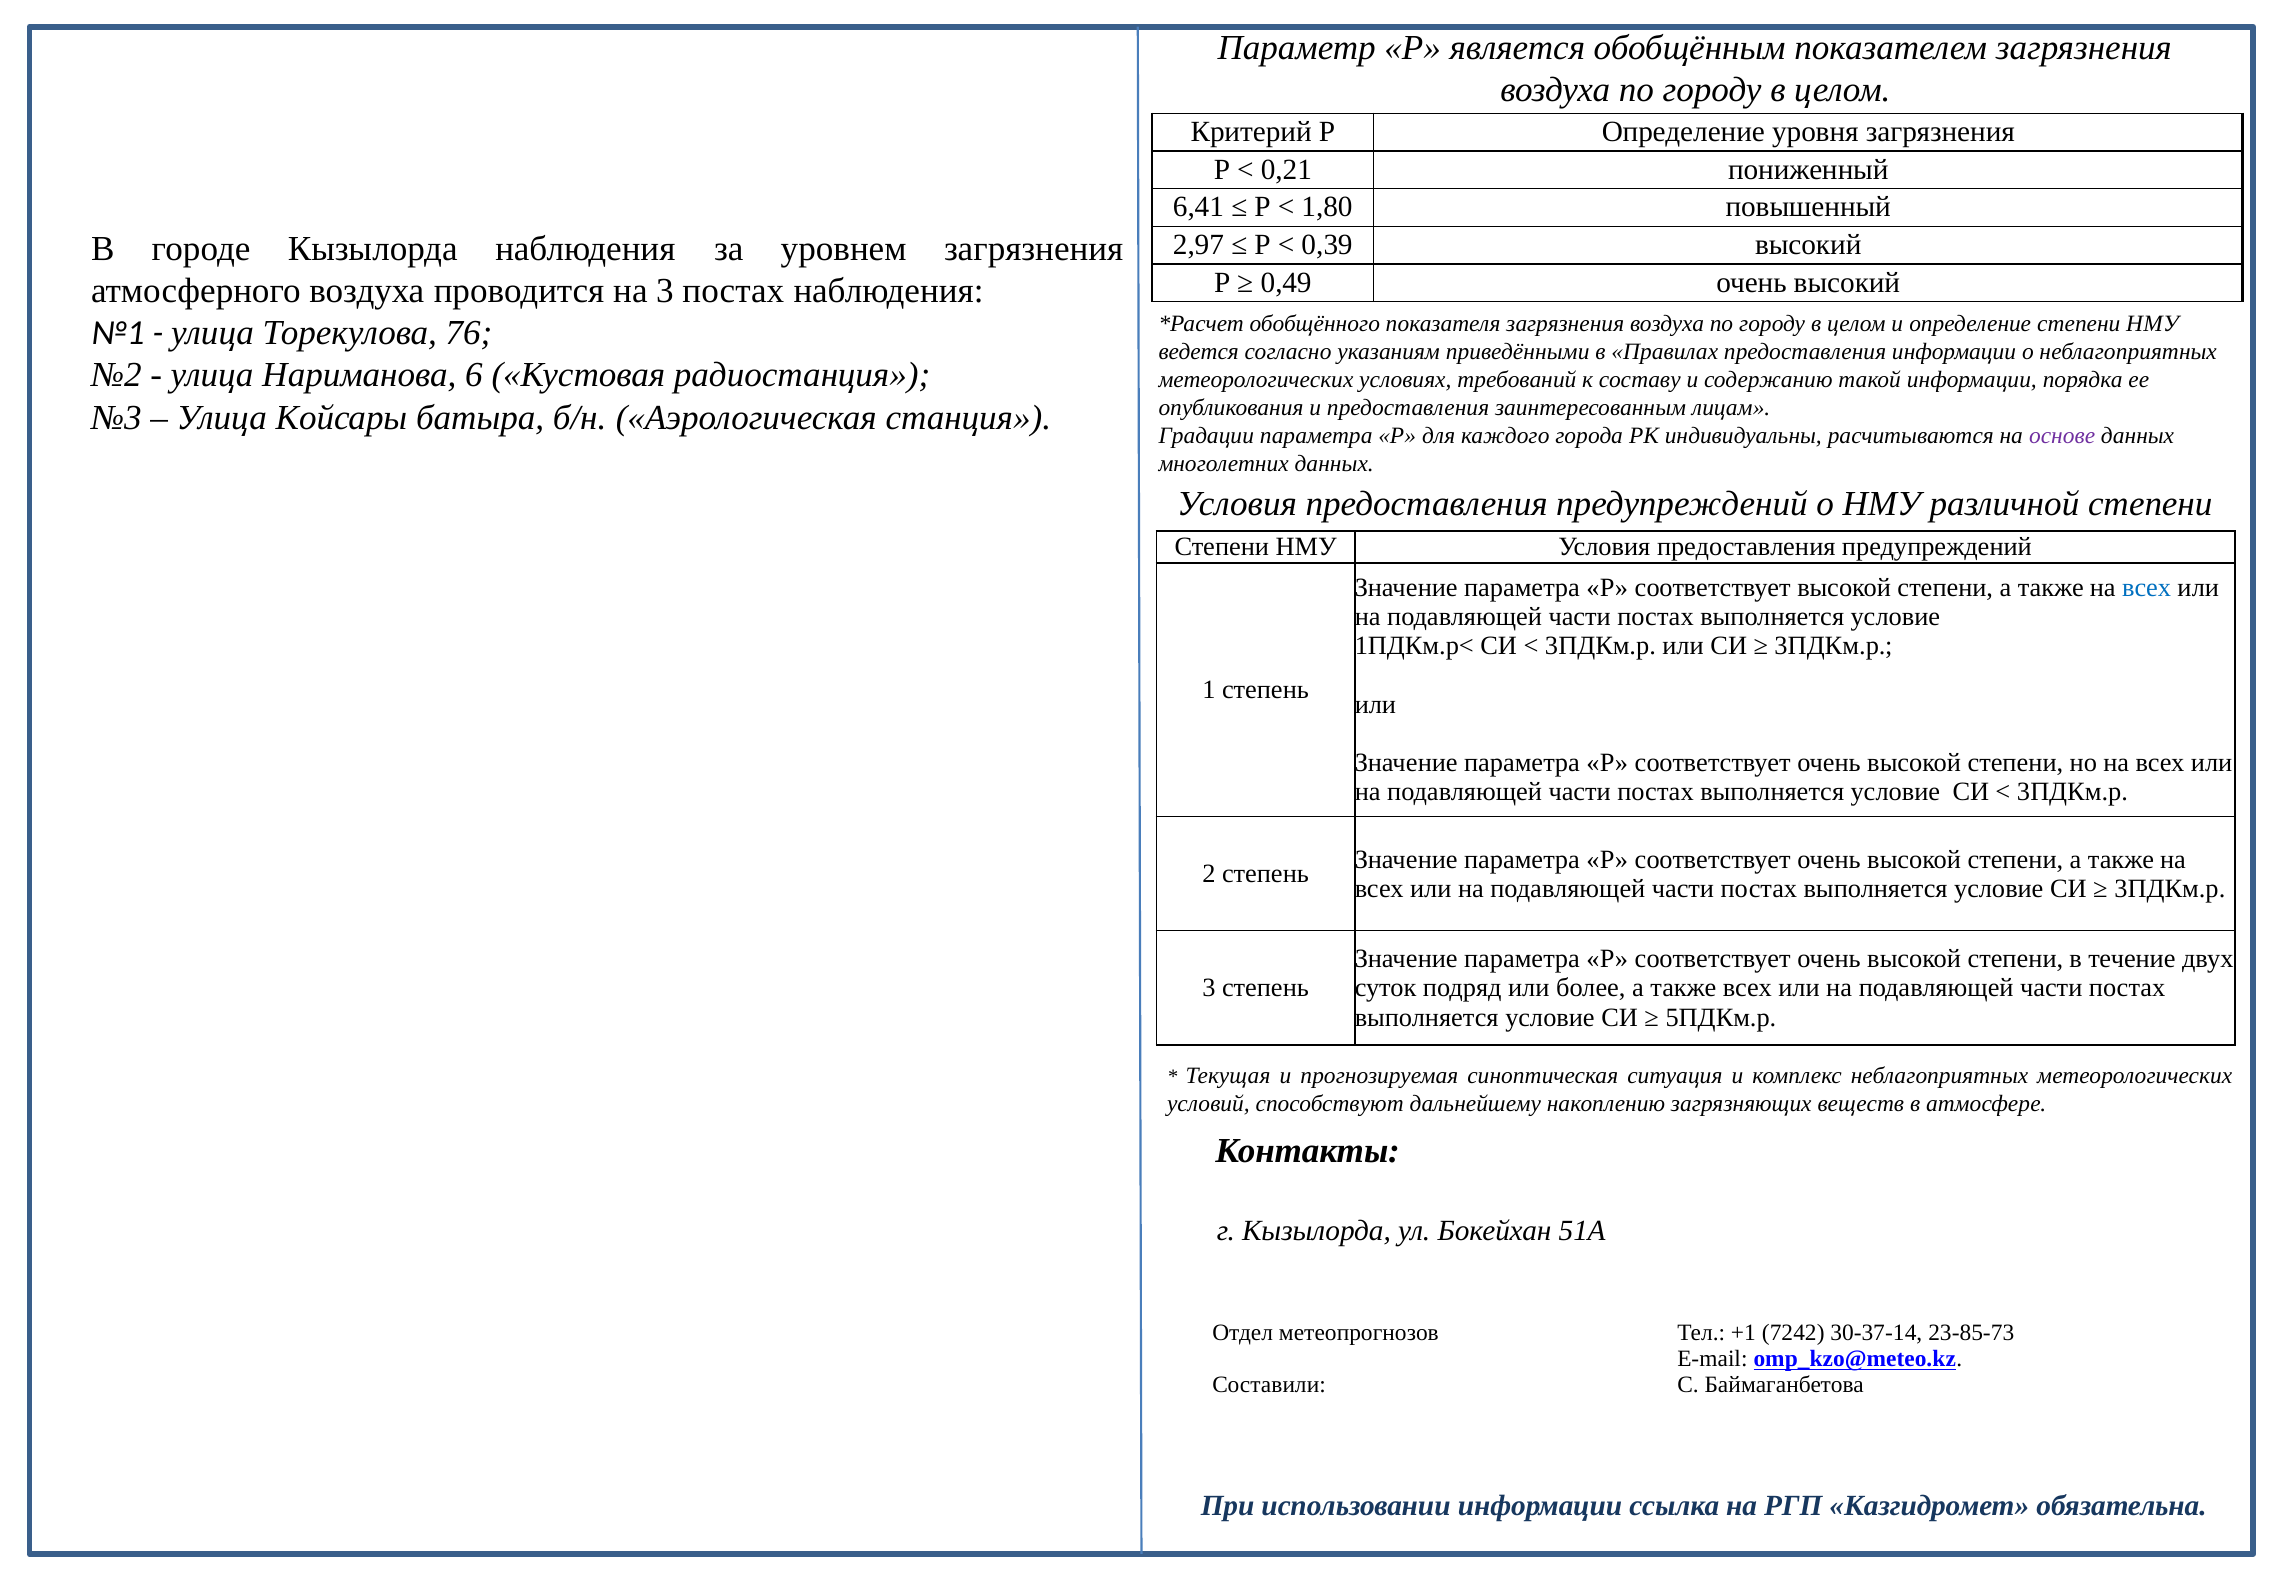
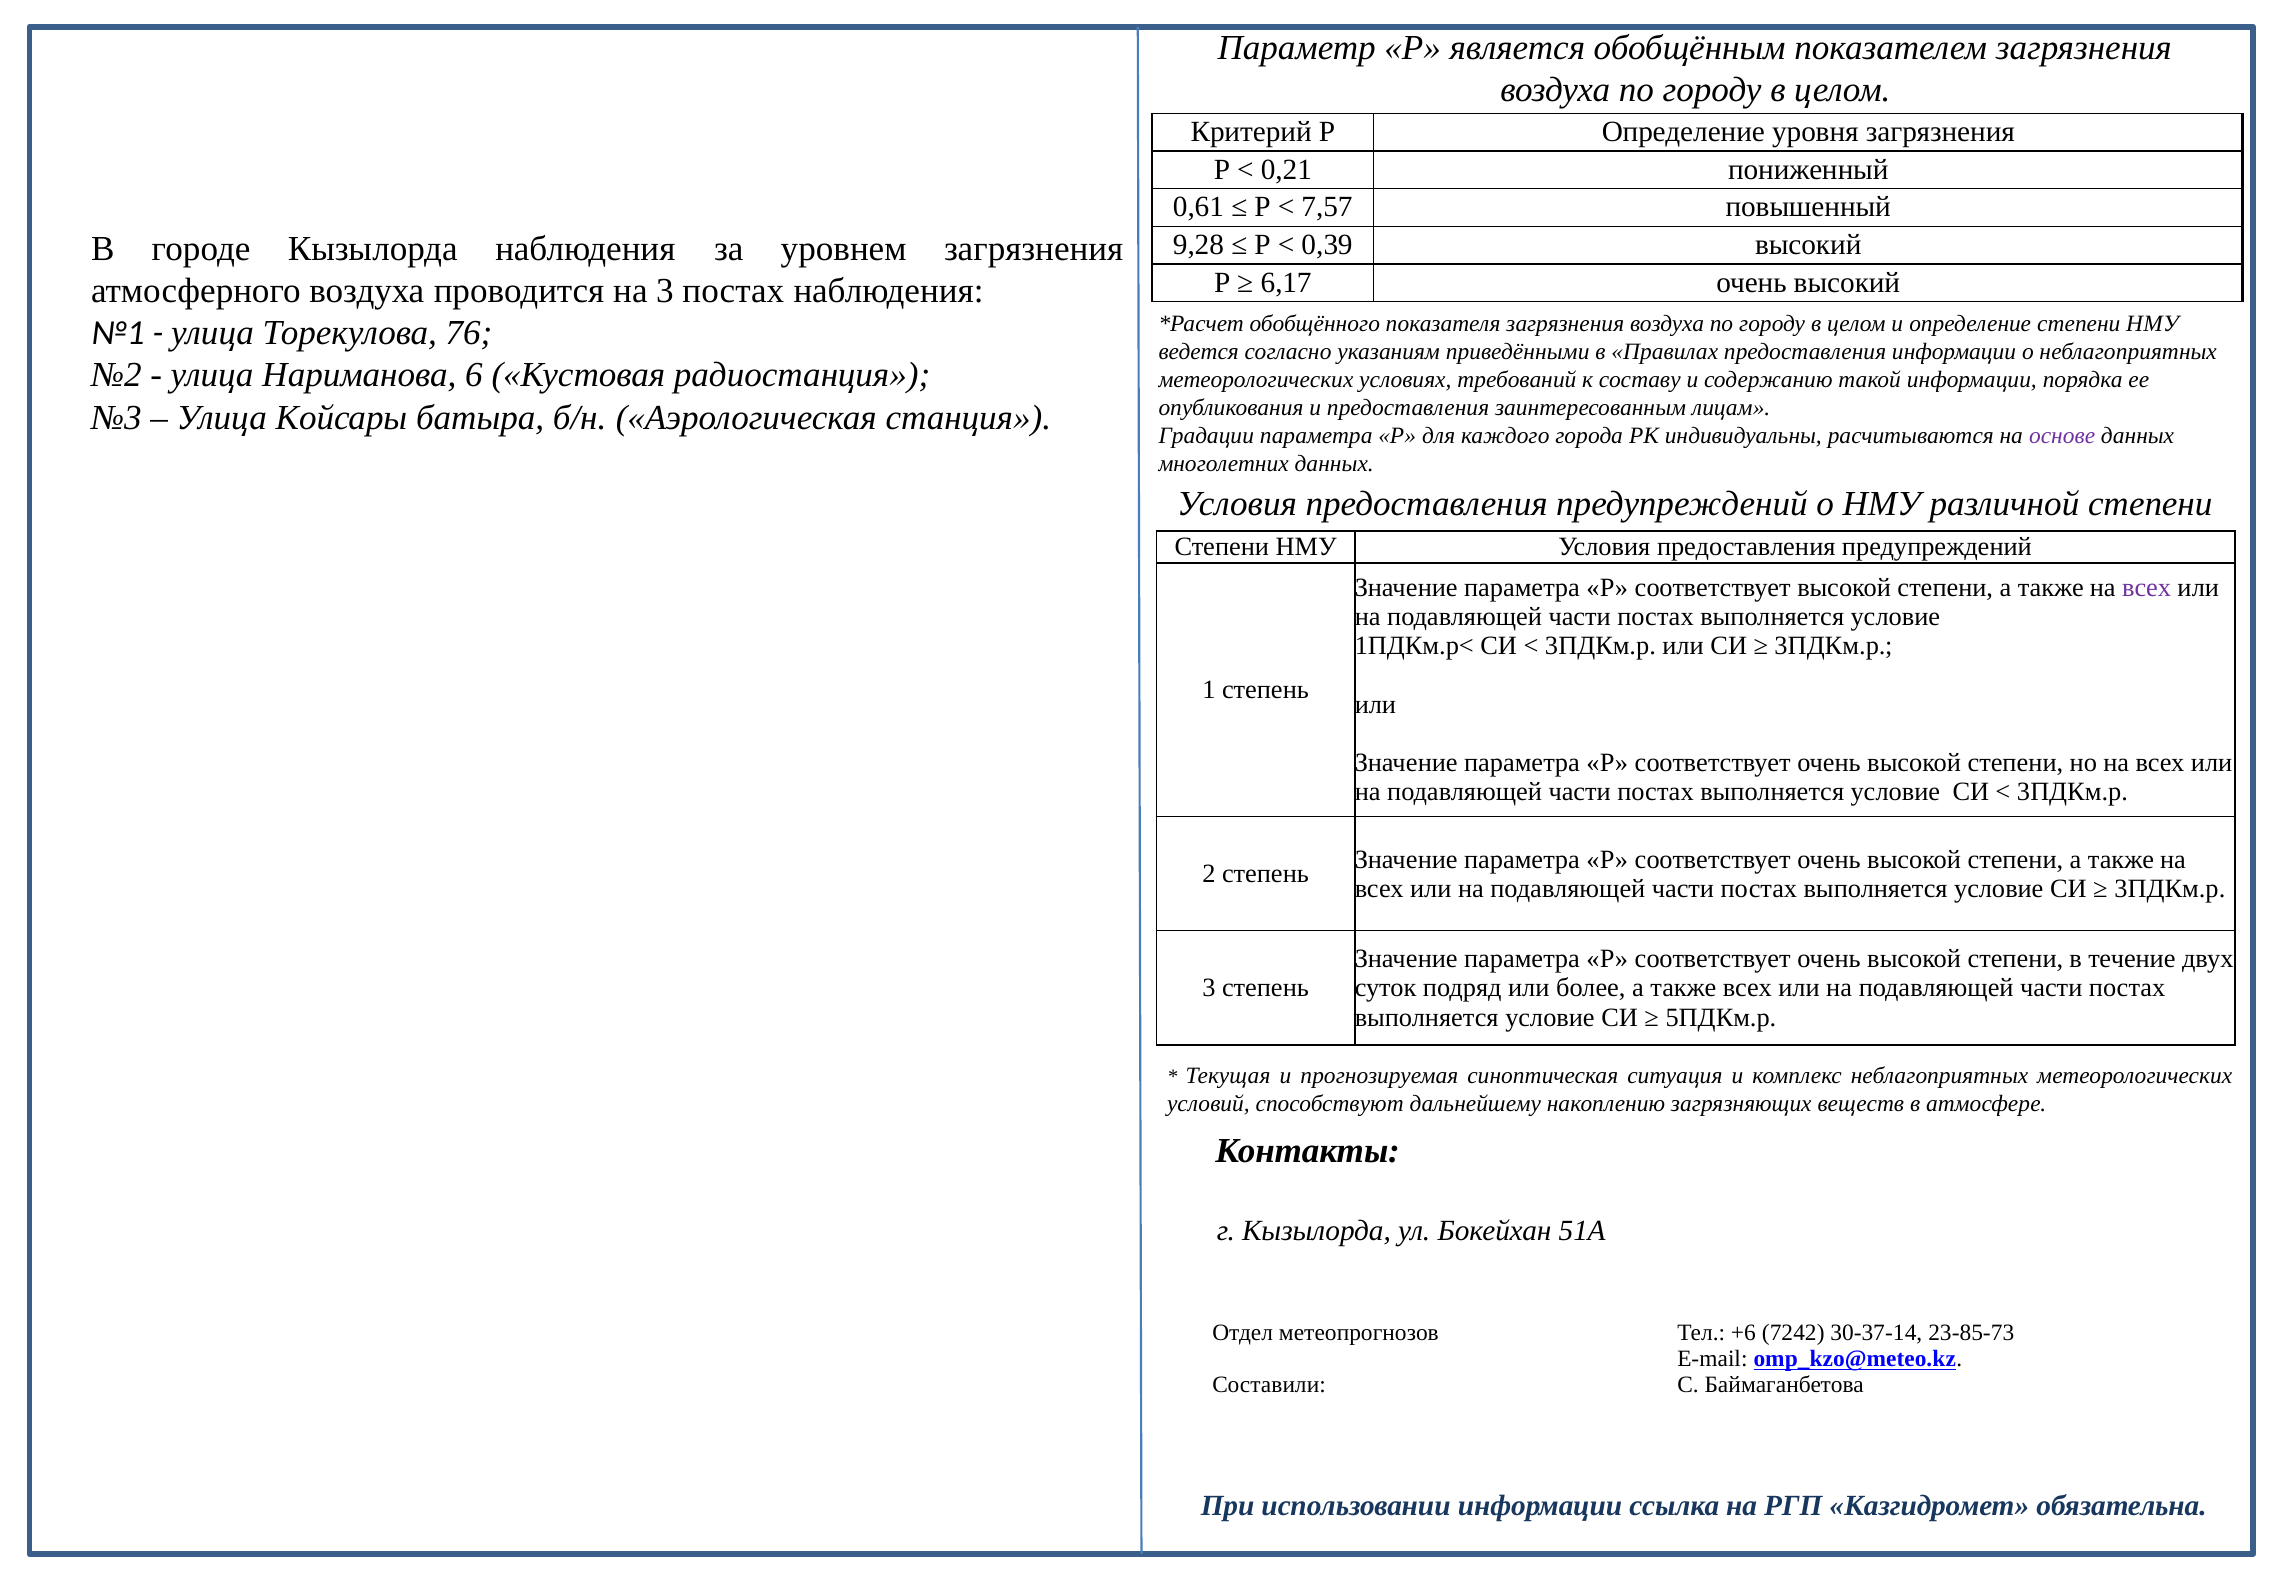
6,41: 6,41 -> 0,61 (1198, 207)
1,80: 1,80 -> 7,57 (1327, 207)
2,97: 2,97 -> 9,28 (1198, 245)
0,49: 0,49 -> 6,17 (1286, 283)
всех colour: blue -> purple (2147, 588)
+1: +1 -> +6 (1743, 1333)
